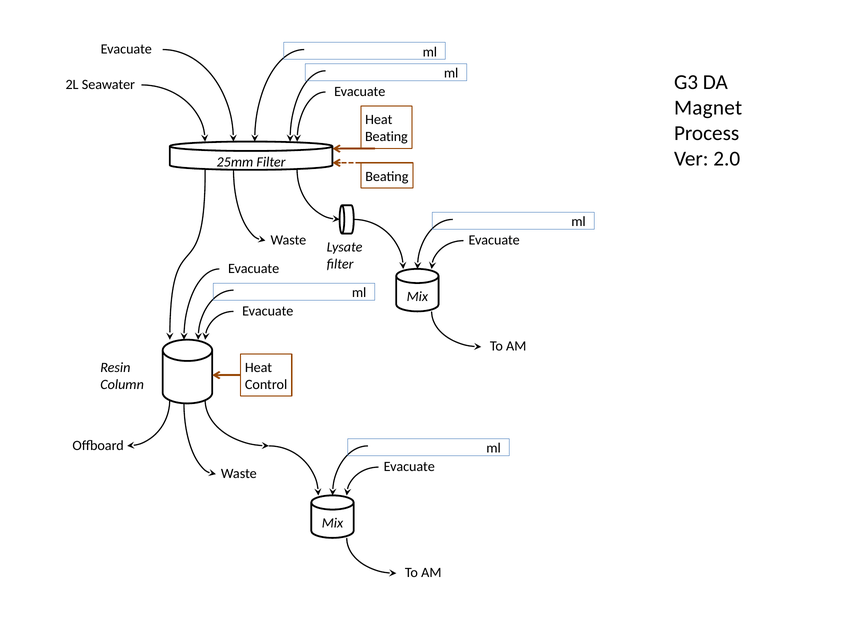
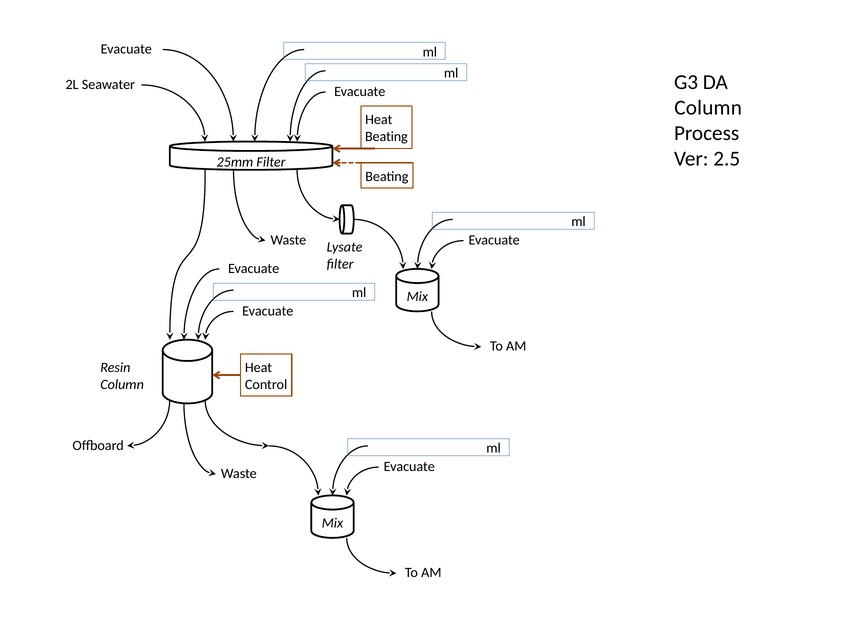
Magnet: Magnet -> Column (708, 108)
2.0: 2.0 -> 2.5 (727, 158)
